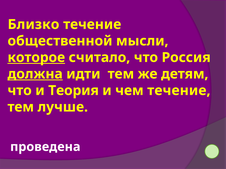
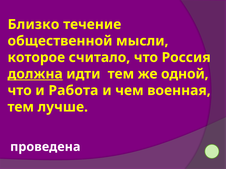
которое underline: present -> none (36, 58)
детям: детям -> одной (185, 74)
Теория: Теория -> Работа (73, 91)
чем течение: течение -> военная (179, 91)
